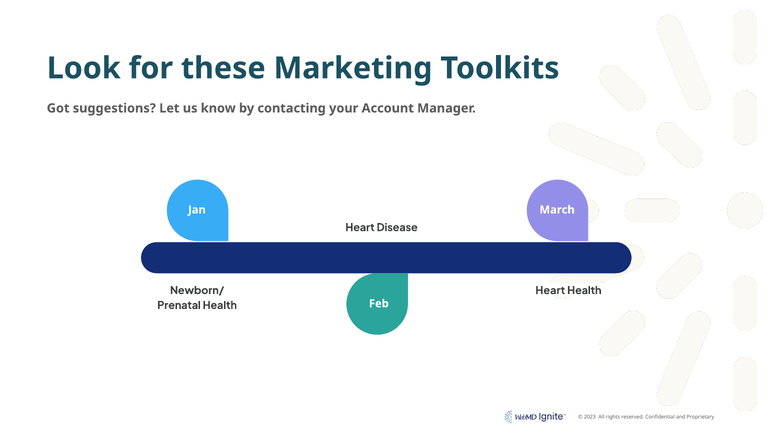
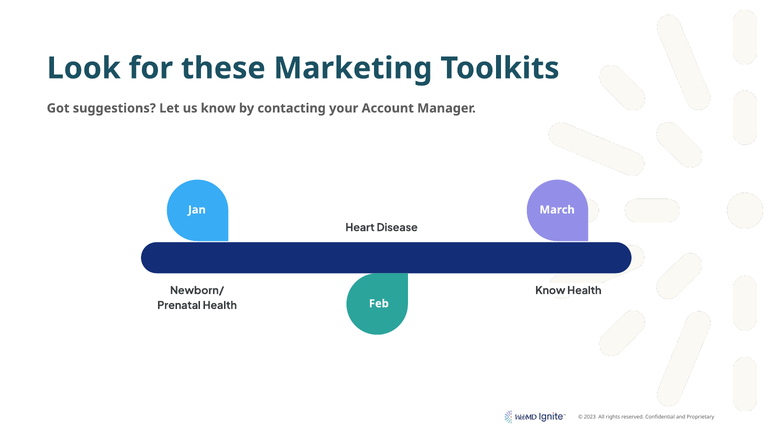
Heart: Heart -> Know (550, 290)
